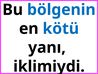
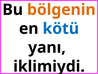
bölgenin colour: blue -> orange (61, 10)
